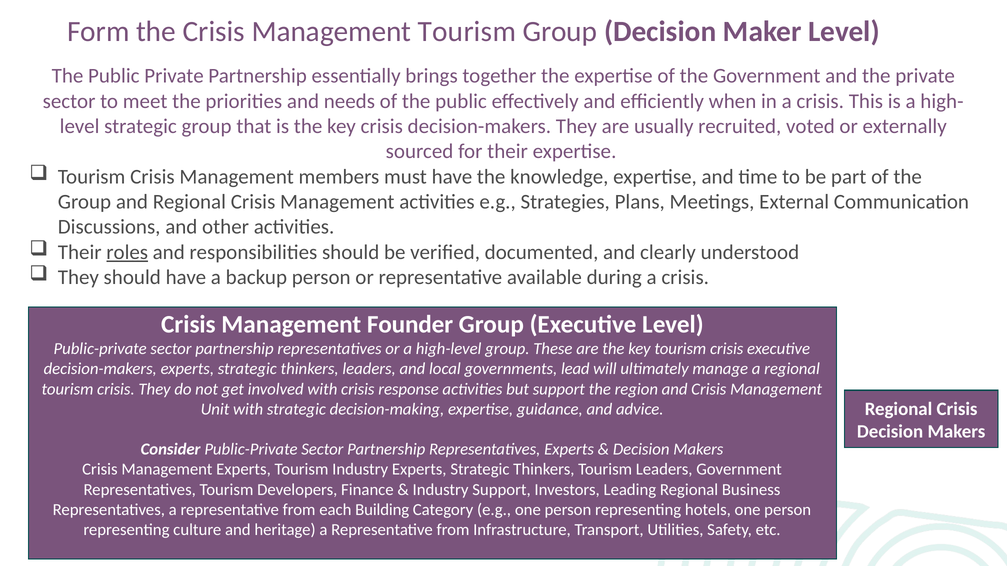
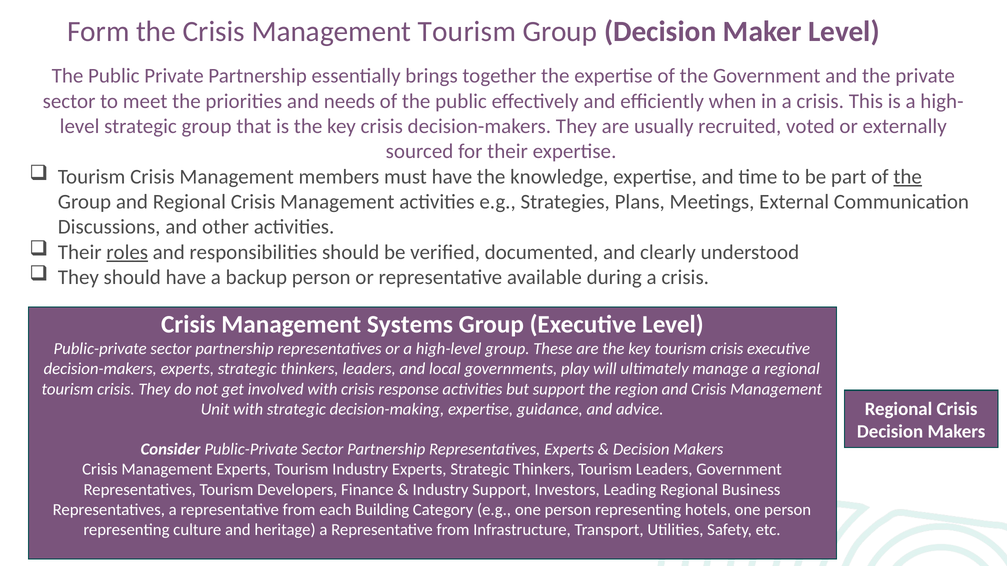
the underline: none -> present (908, 177)
Founder: Founder -> Systems (410, 324)
lead: lead -> play (575, 369)
